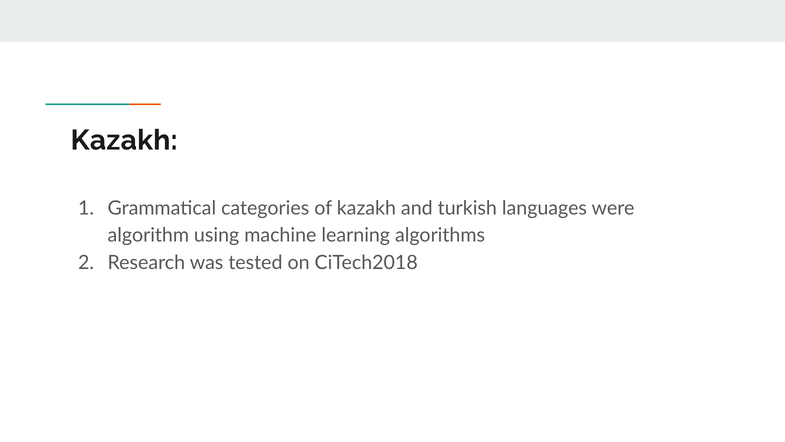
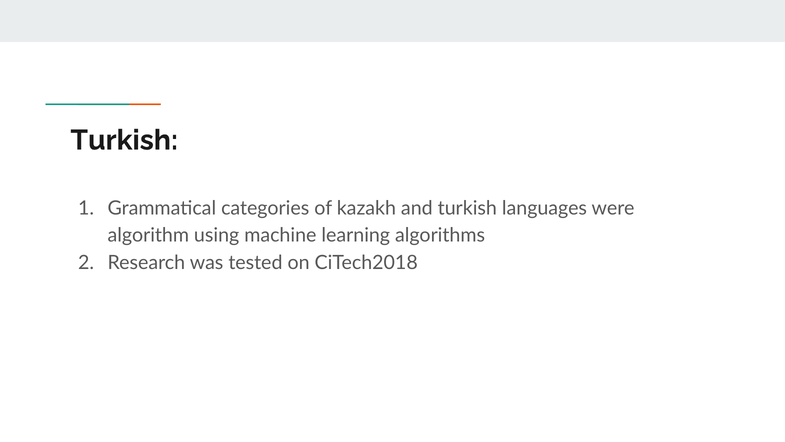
Kazakh: Kazakh -> Turkish (124, 140)
